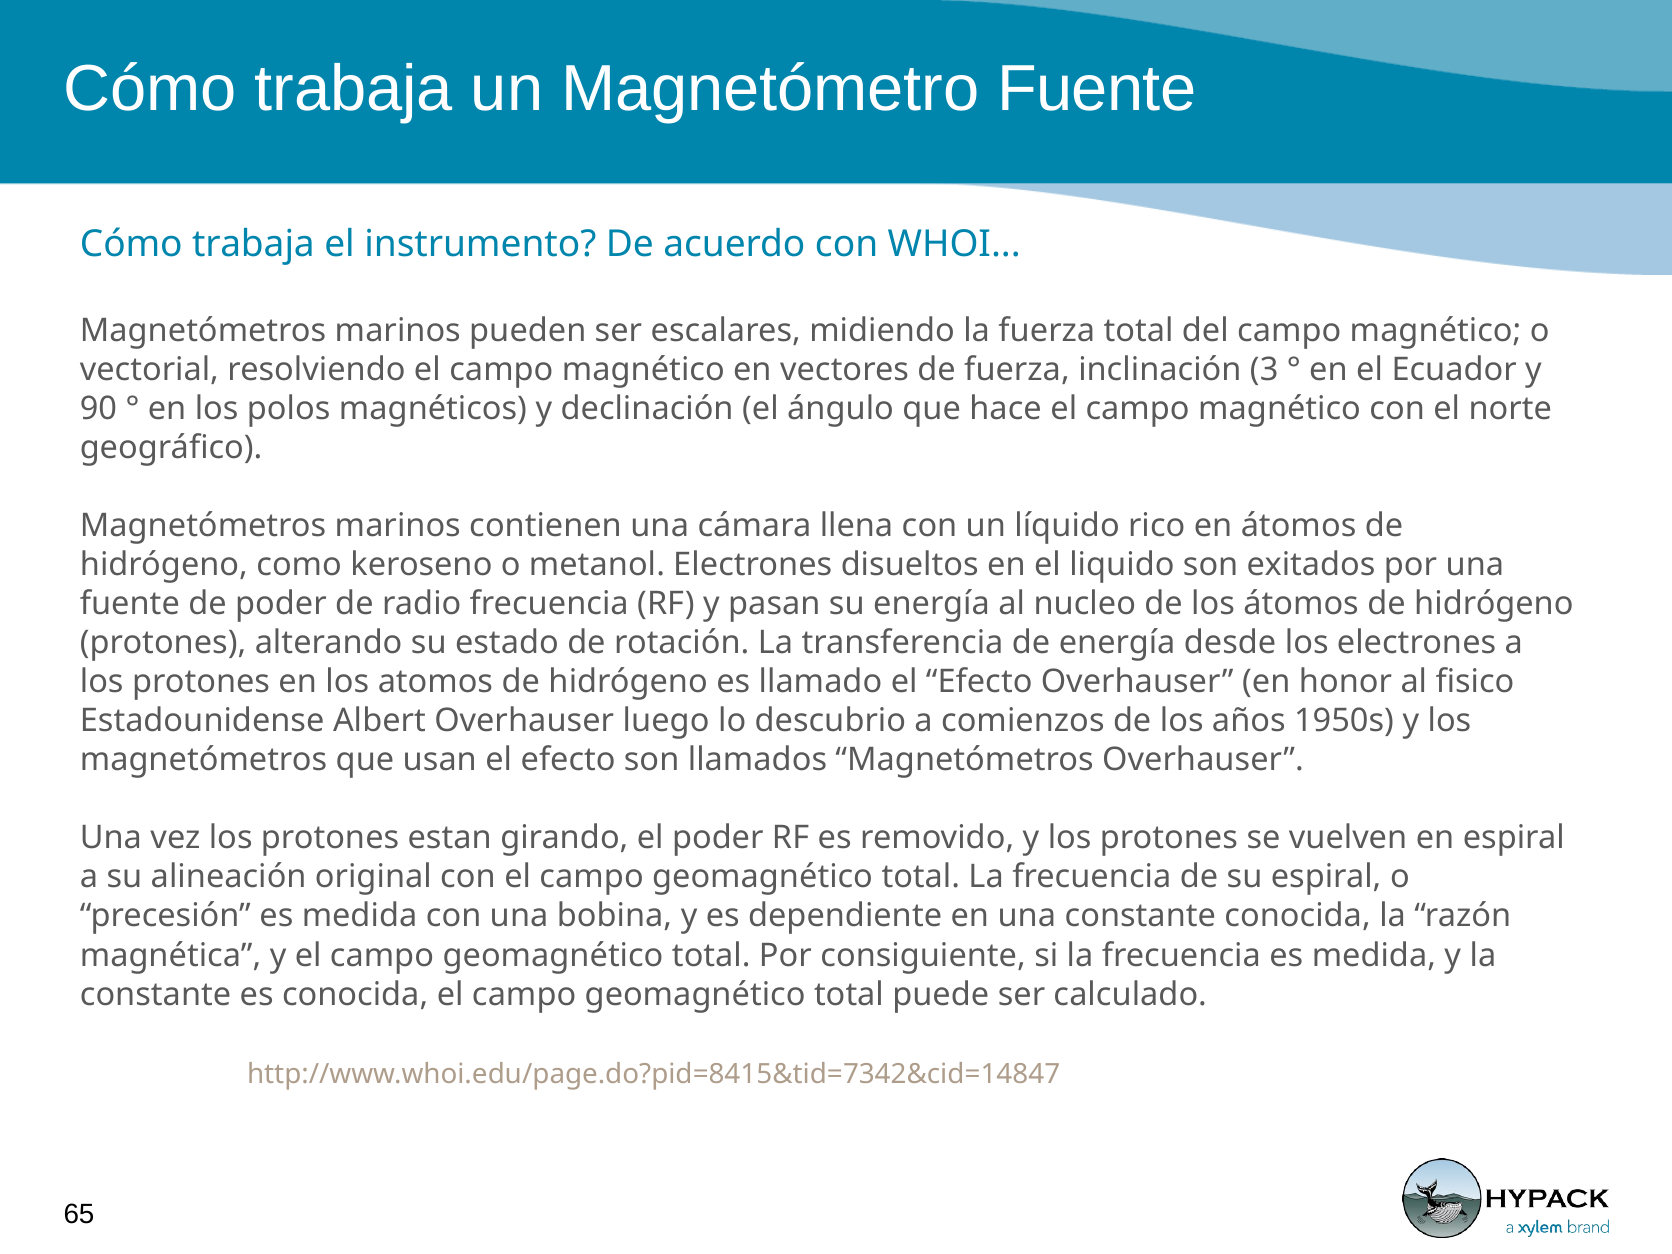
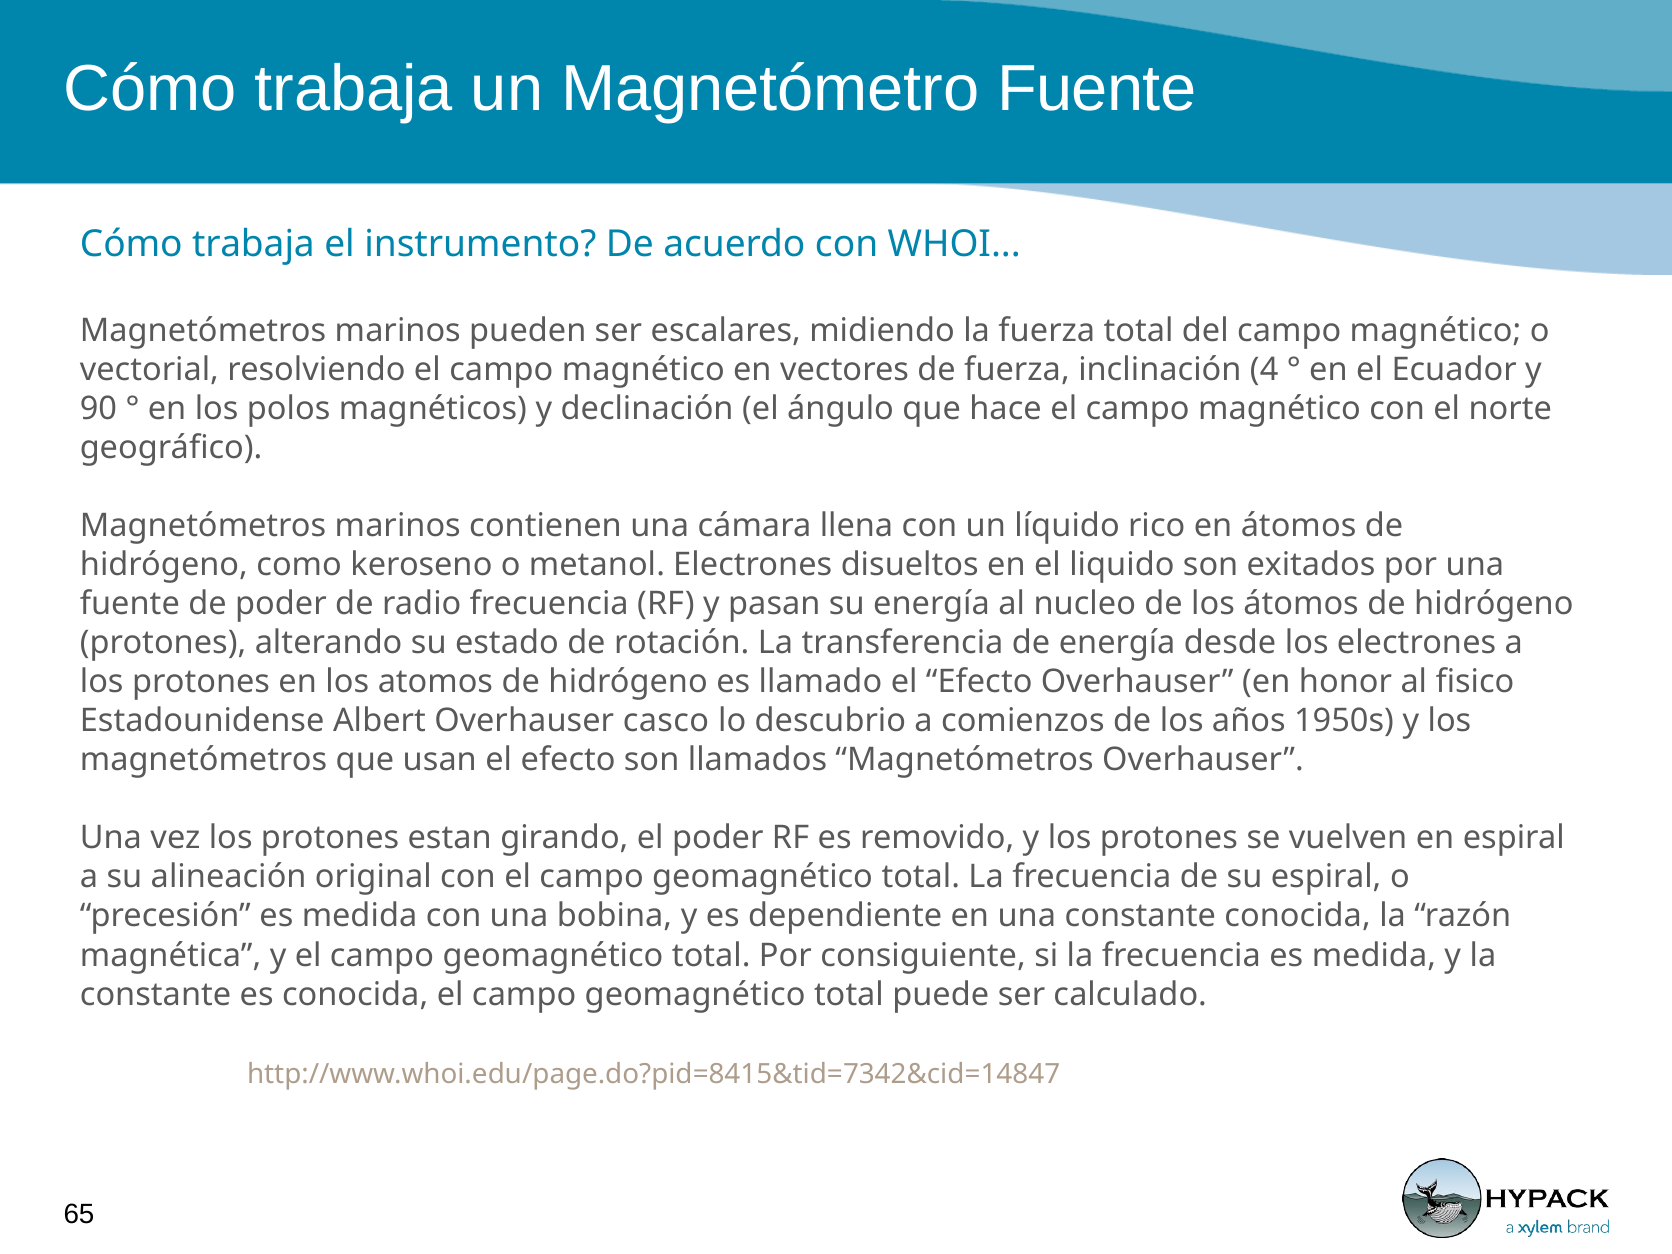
3: 3 -> 4 (1264, 370)
luego: luego -> casco (666, 721)
